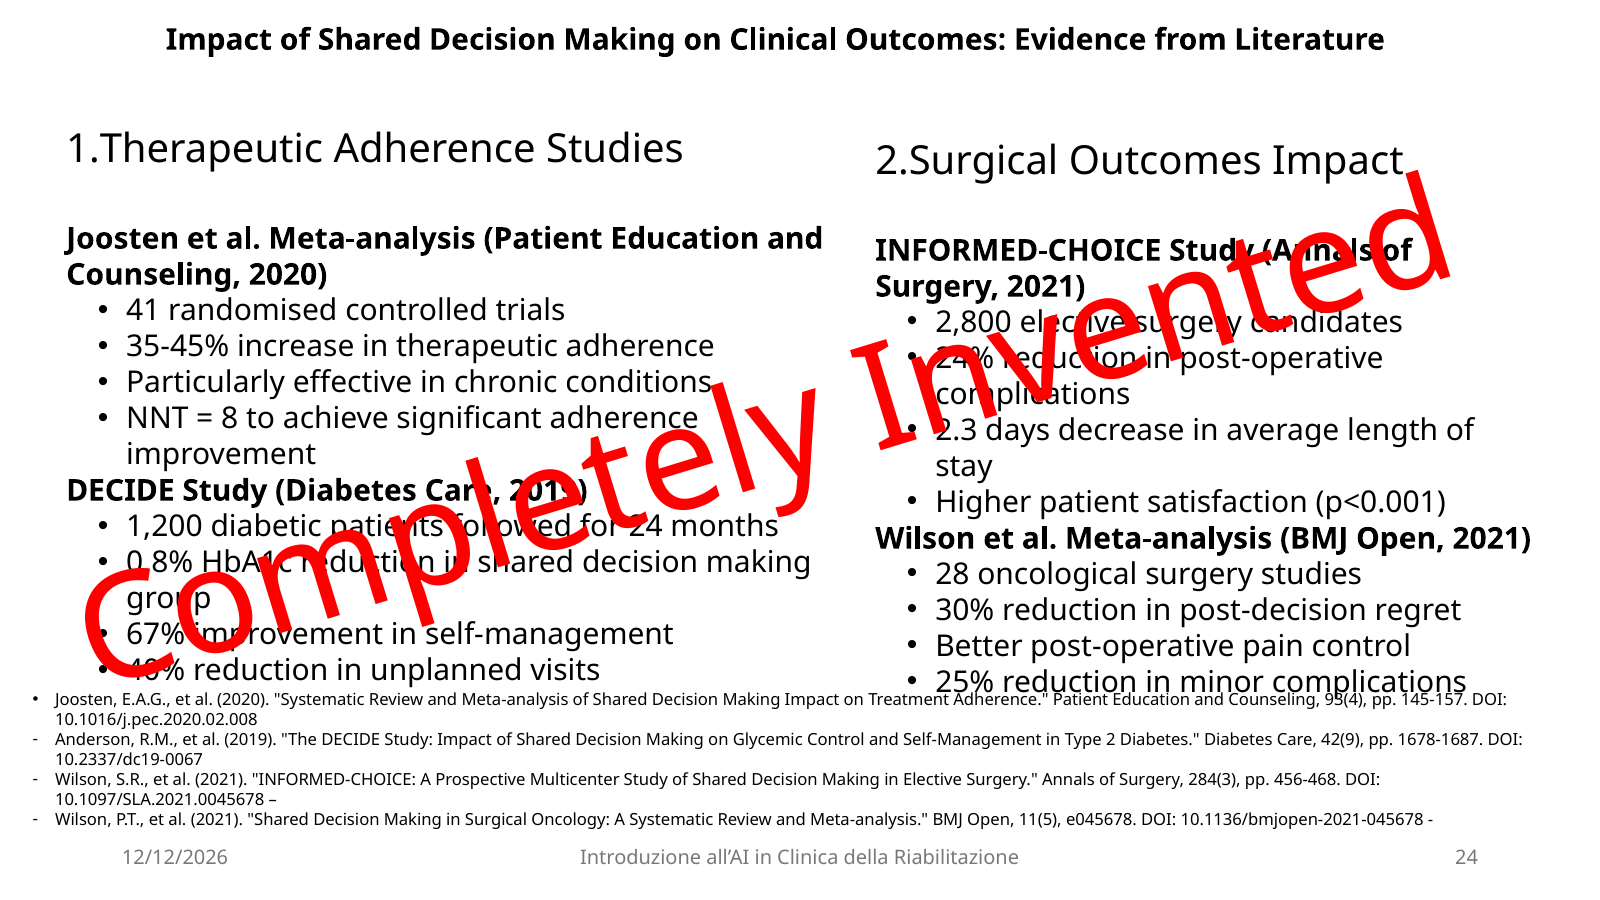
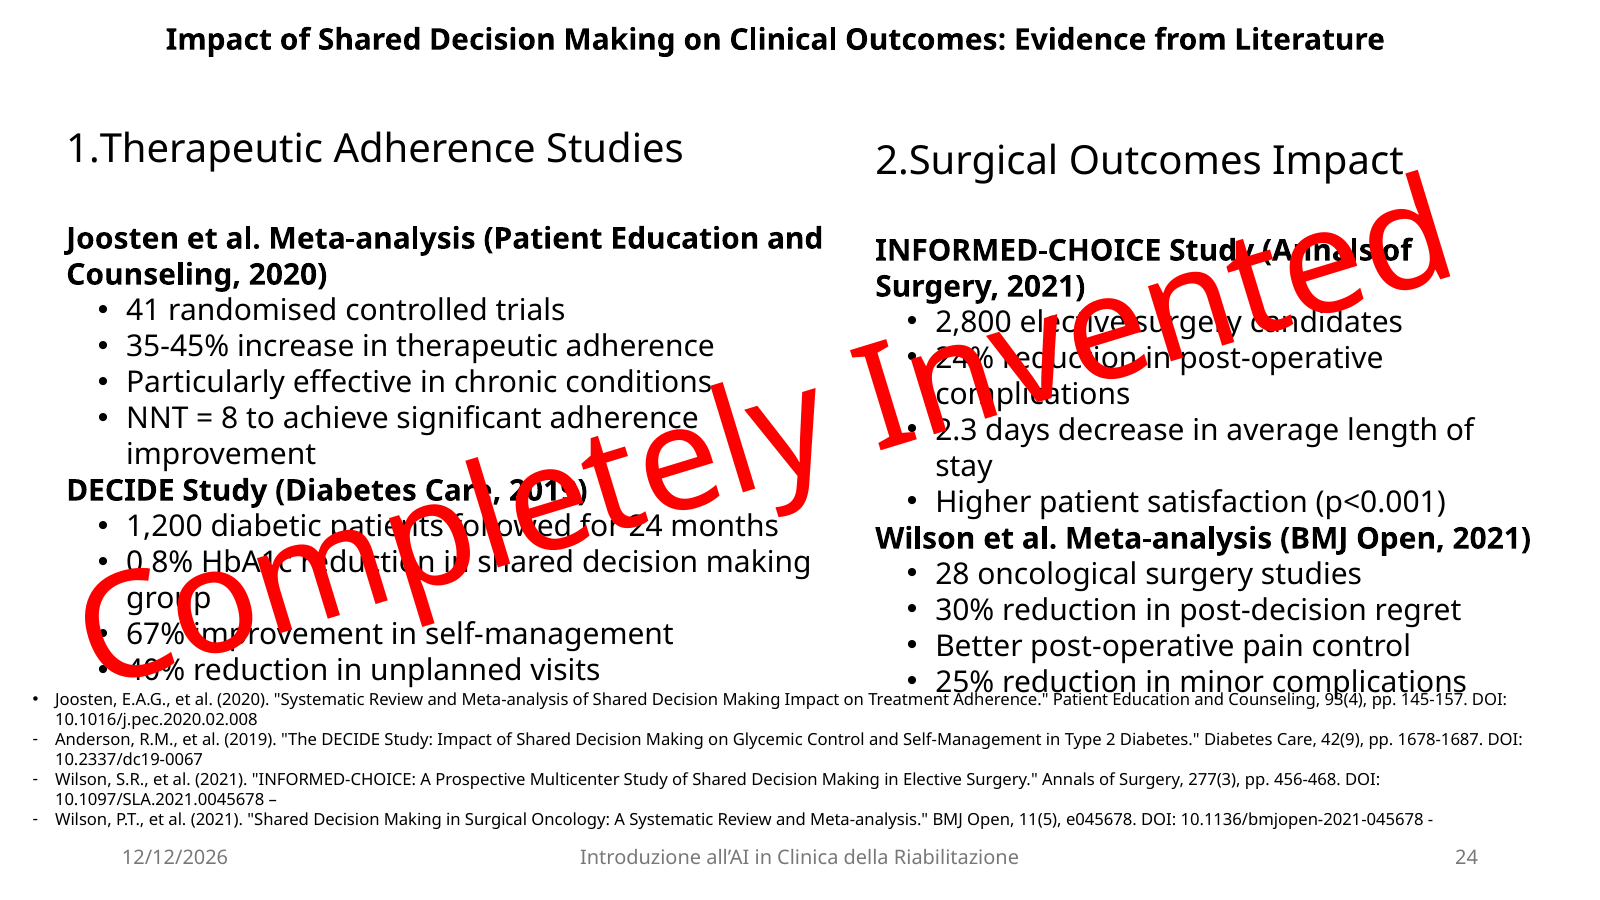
284(3: 284(3 -> 277(3 (1214, 780)
